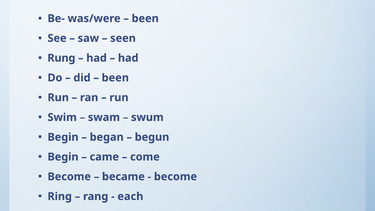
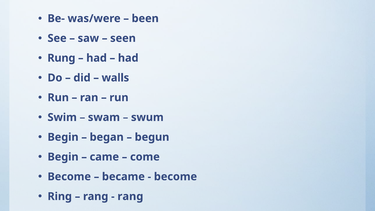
been: been -> walls (115, 78)
each: each -> rang (130, 196)
